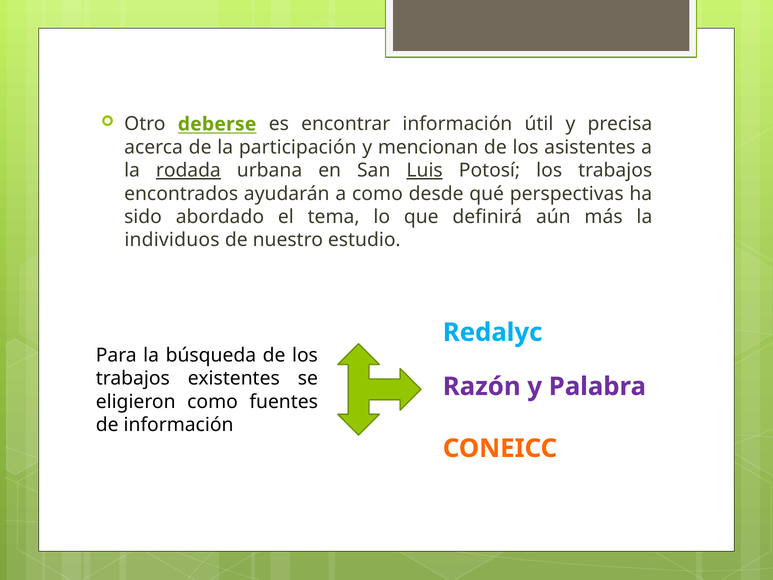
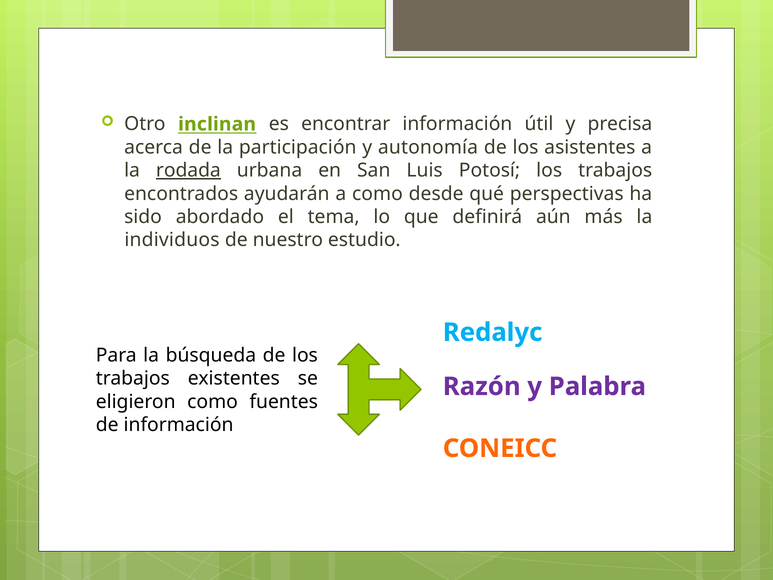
deberse: deberse -> inclinan (217, 124)
mencionan: mencionan -> autonomía (428, 147)
Luis underline: present -> none (425, 170)
